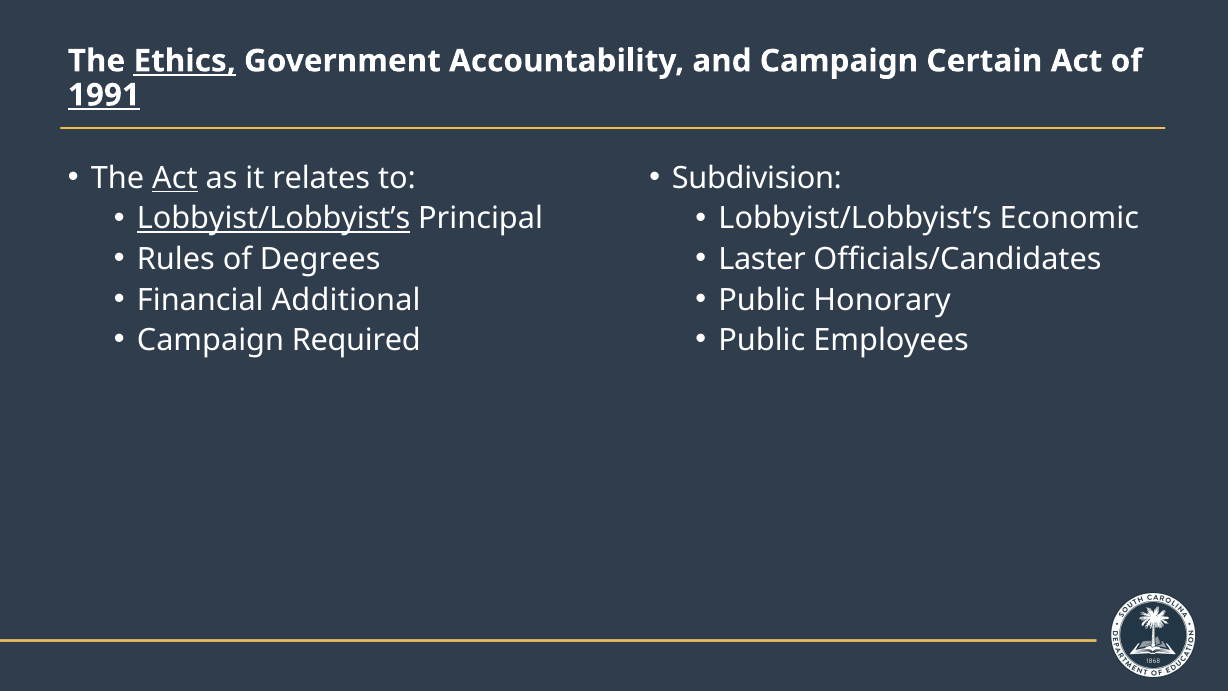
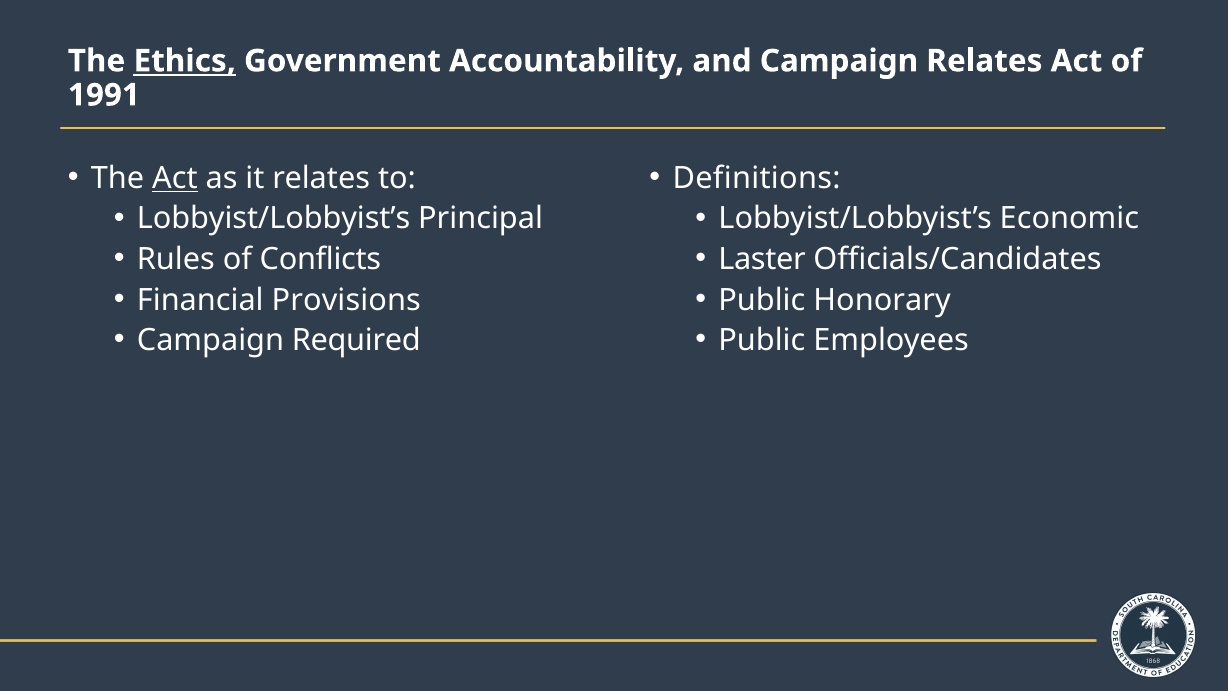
Campaign Certain: Certain -> Relates (984, 61)
1991 underline: present -> none (104, 95)
Subdivision: Subdivision -> Definitions (757, 178)
Lobbyist/Lobbyist’s underline: present -> none (274, 219)
Degrees: Degrees -> Conflicts (320, 259)
Additional: Additional -> Provisions (346, 300)
